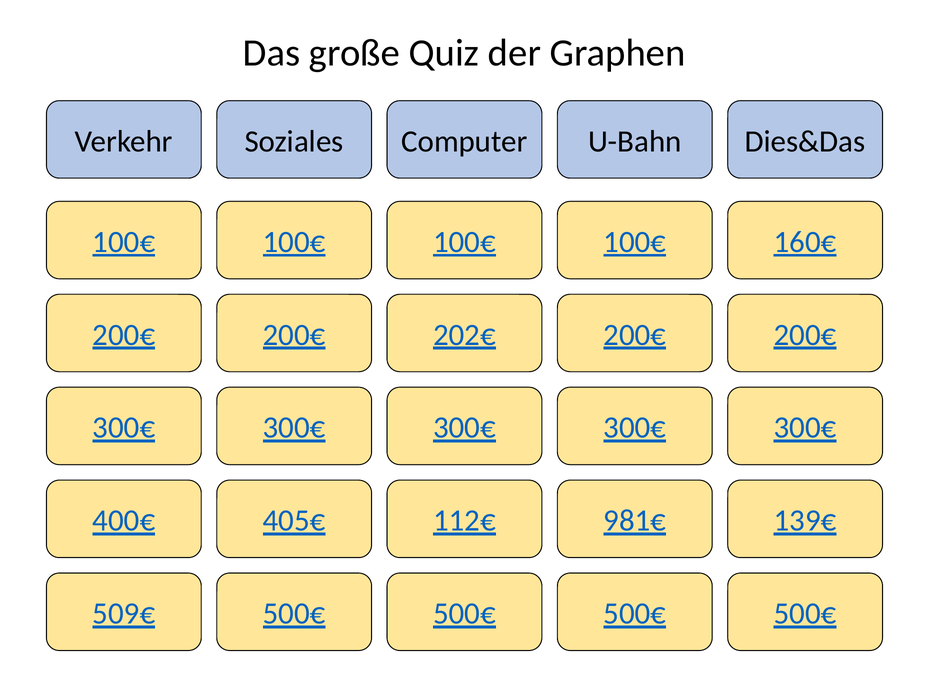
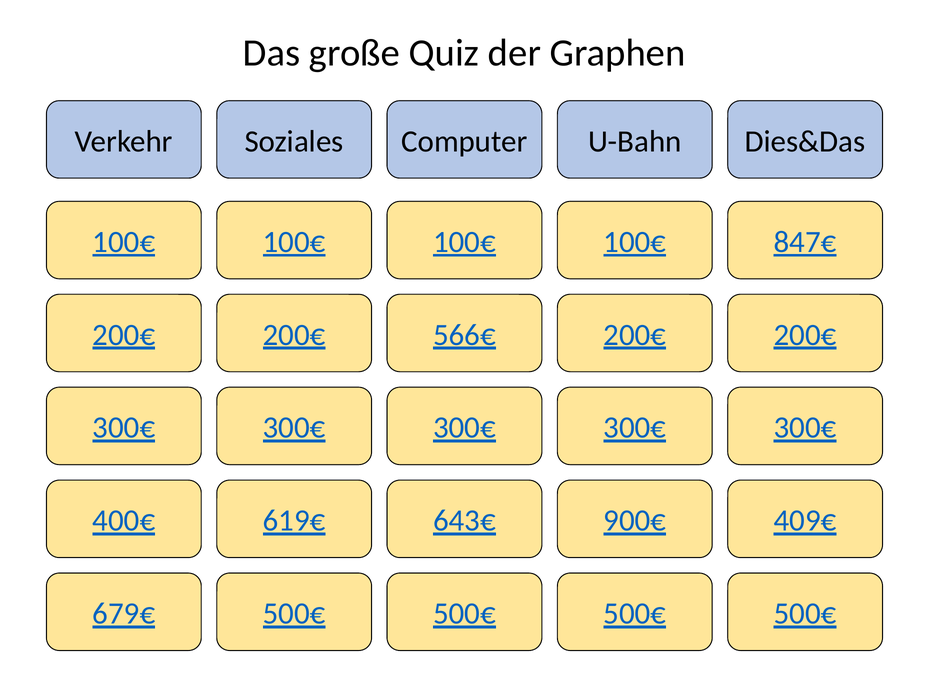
160€: 160€ -> 847€ (805, 242)
202€: 202€ -> 566€ (464, 335)
405€: 405€ -> 619€ (294, 521)
112€: 112€ -> 643€ (464, 521)
981€: 981€ -> 900€ (635, 521)
139€: 139€ -> 409€ (805, 521)
509€: 509€ -> 679€ (124, 613)
